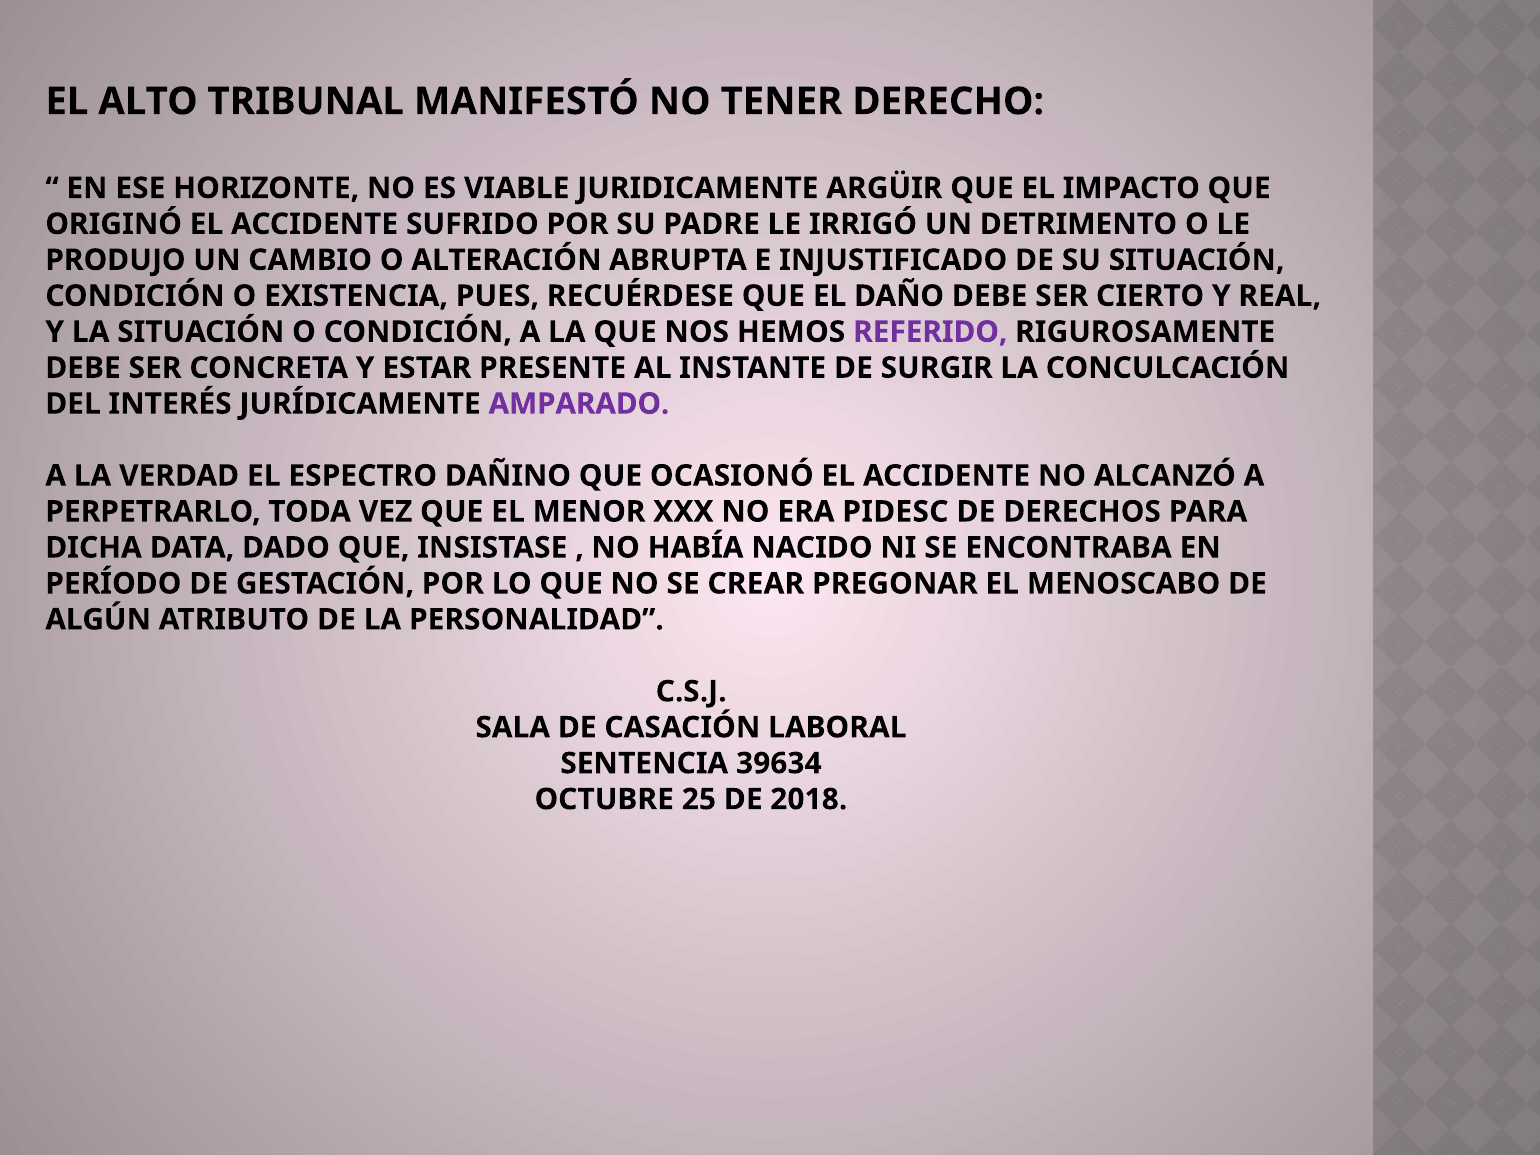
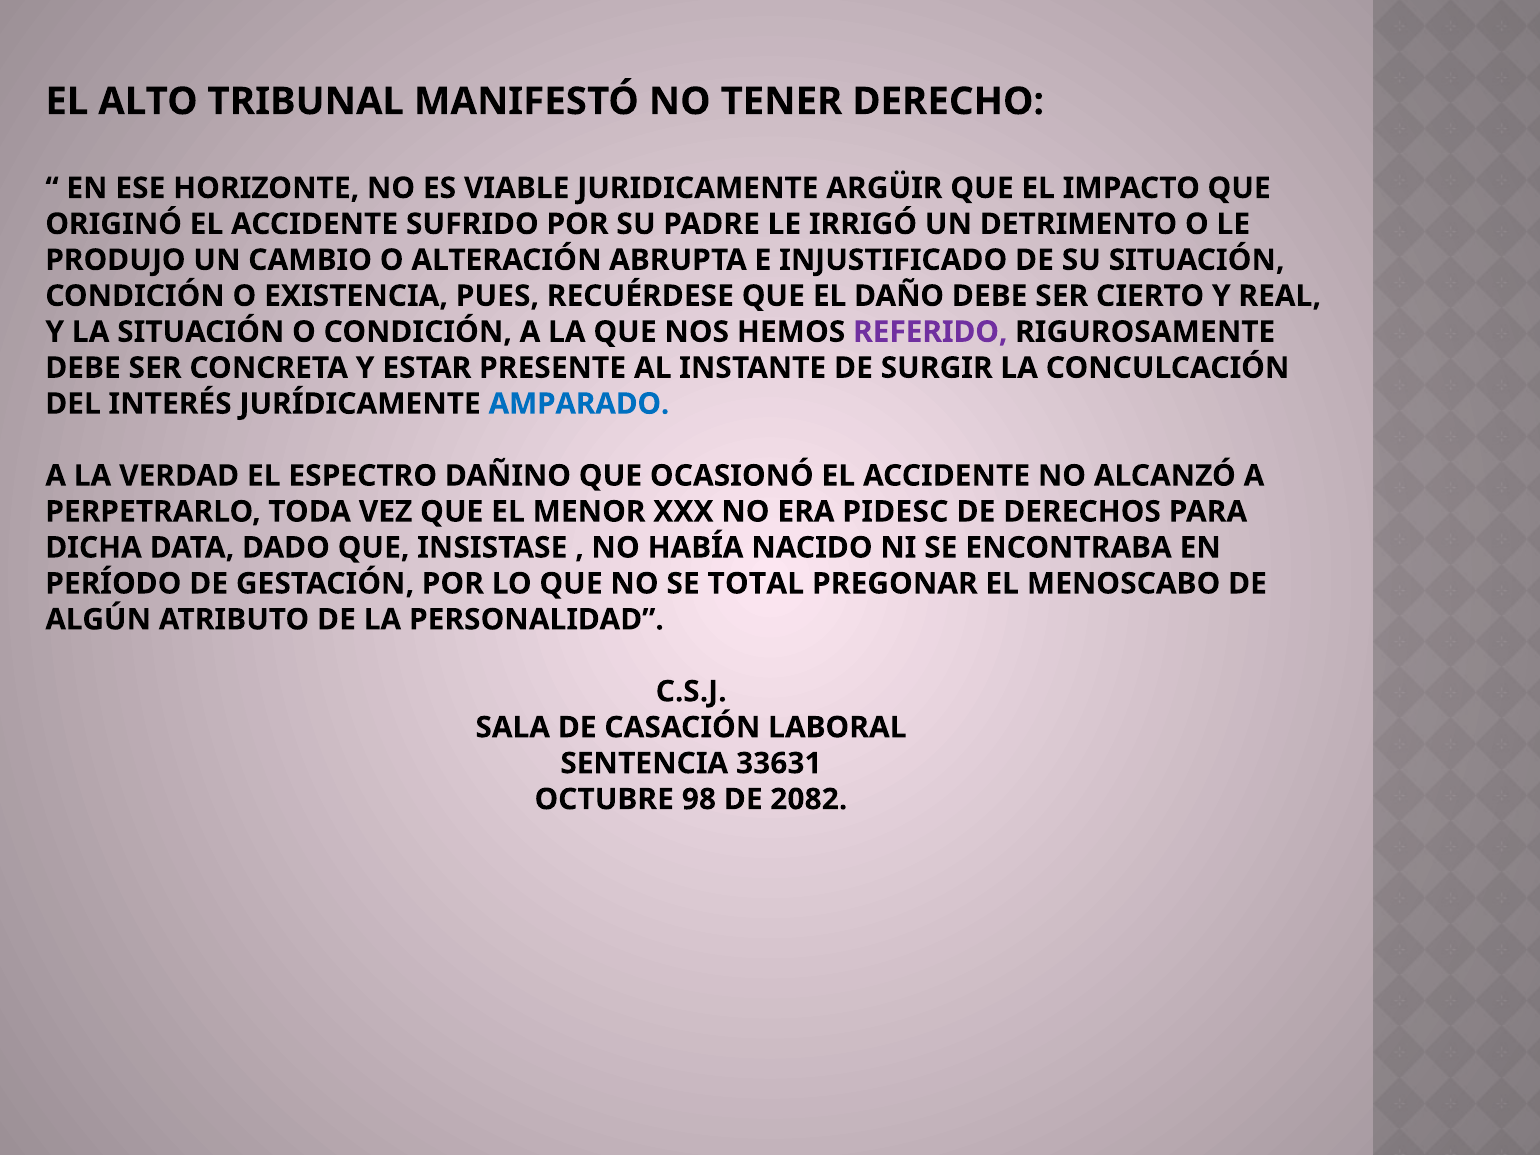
AMPARADO colour: purple -> blue (579, 404)
CREAR: CREAR -> TOTAL (756, 584)
39634: 39634 -> 33631 (779, 763)
25: 25 -> 98 (699, 799)
2018: 2018 -> 2082 (809, 799)
